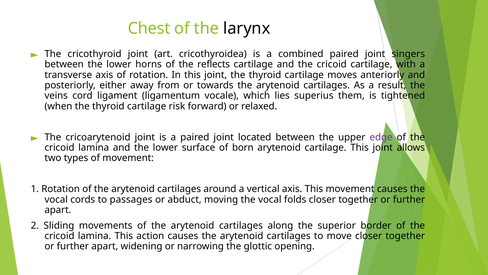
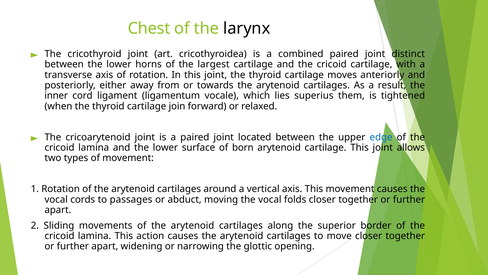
singers: singers -> distinct (408, 54)
reflects: reflects -> largest (214, 64)
veins: veins -> inner (56, 96)
risk: risk -> join (177, 106)
edge colour: purple -> blue (381, 137)
